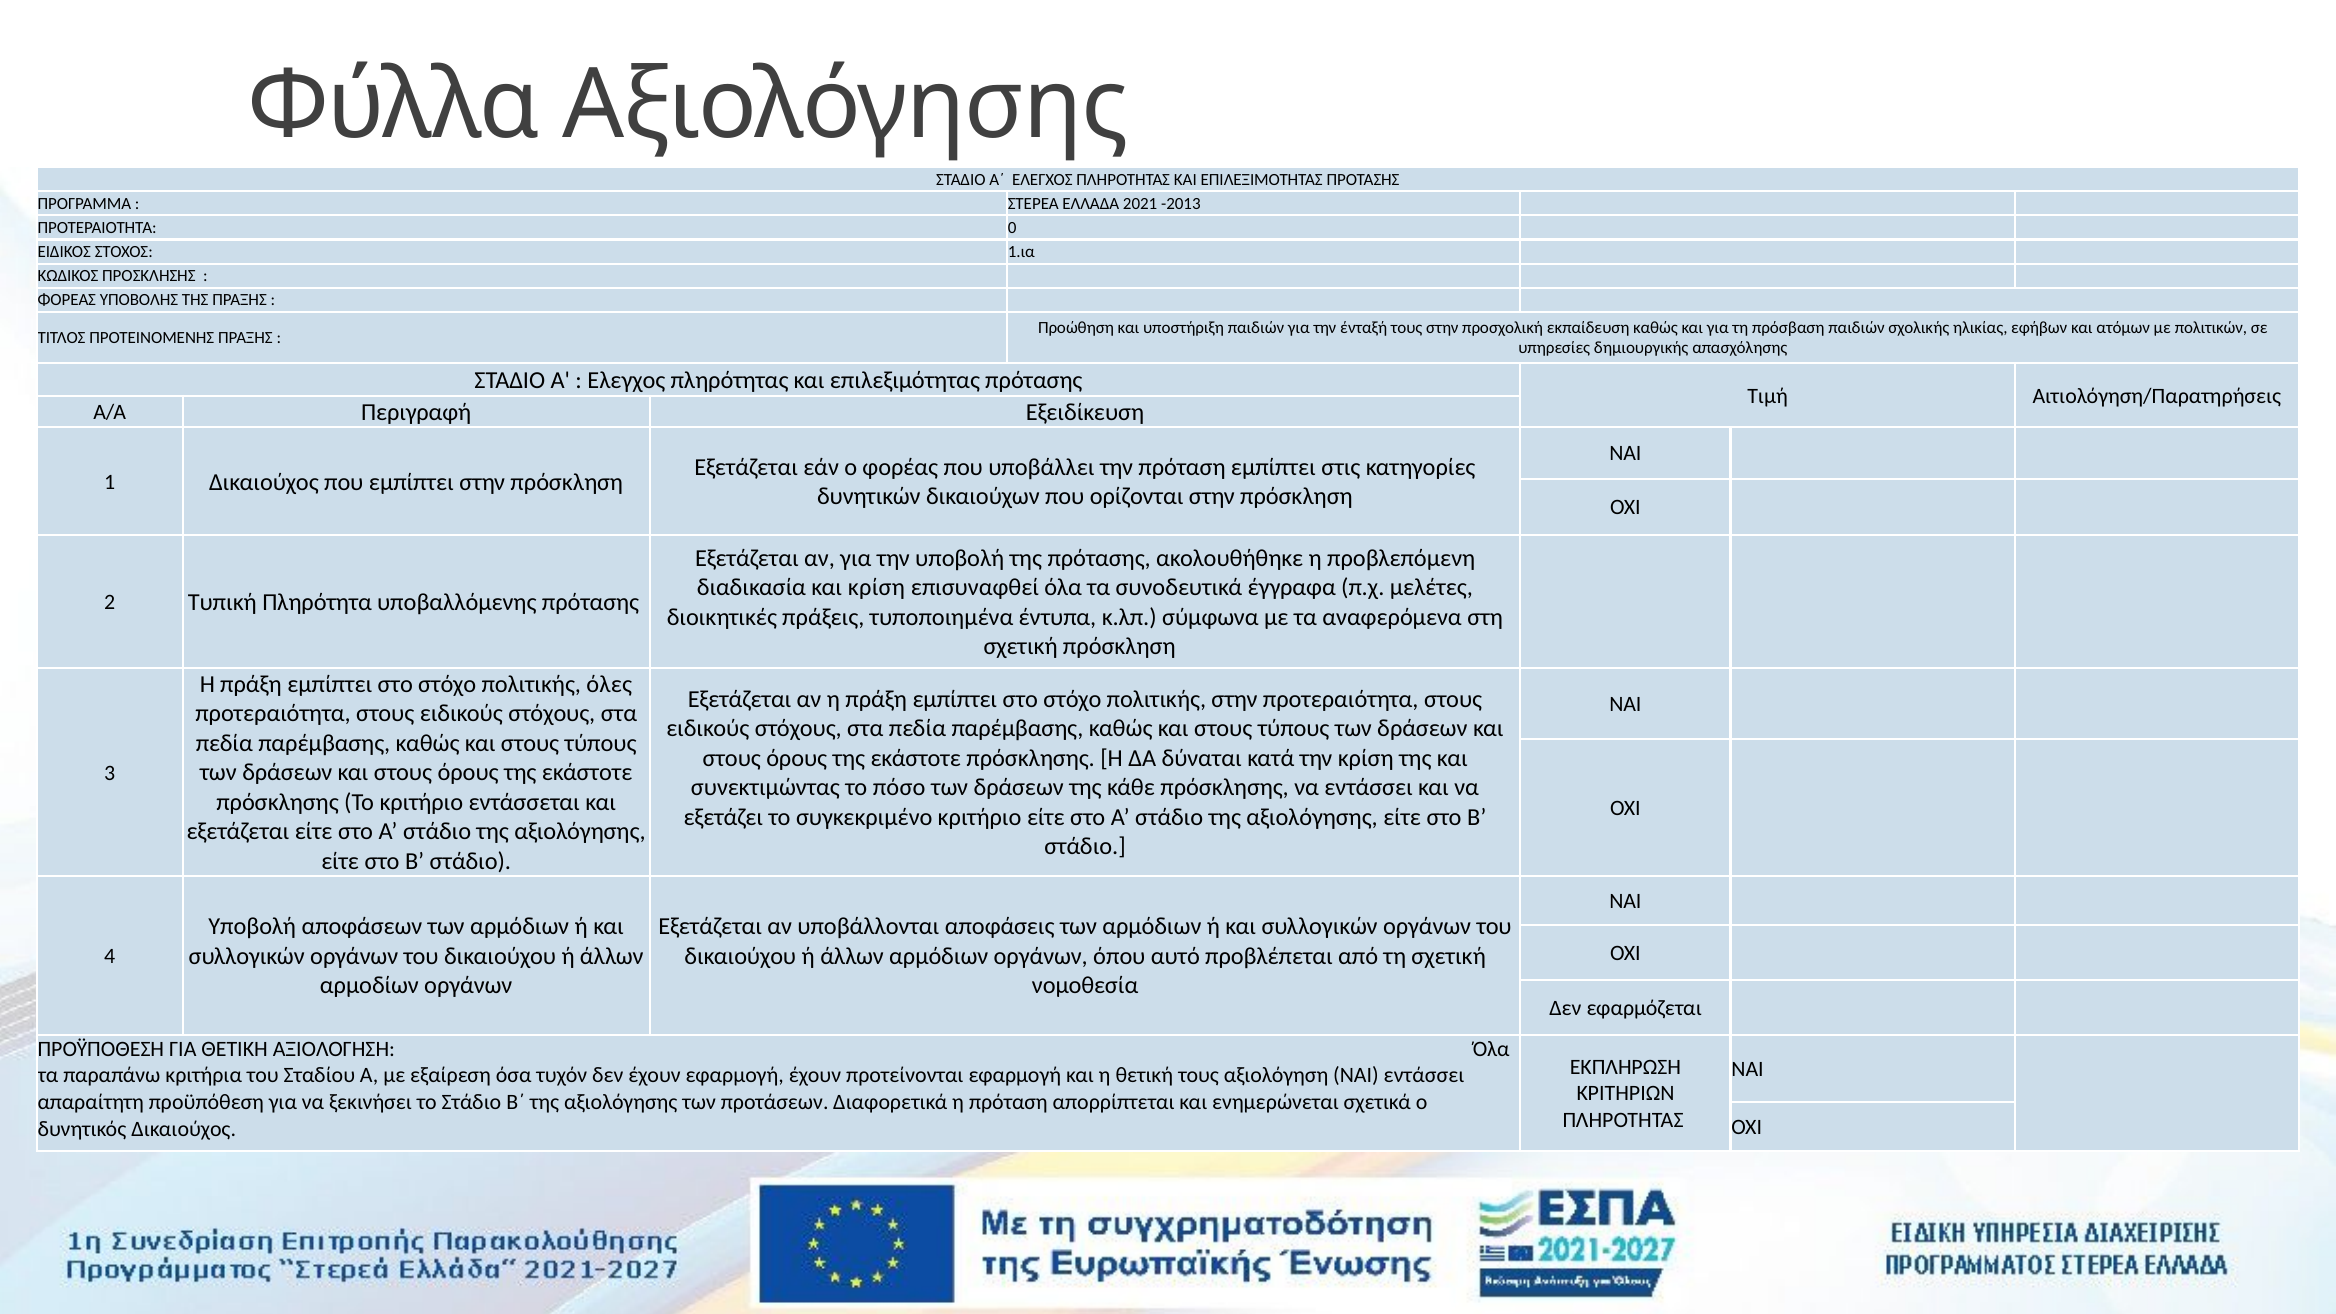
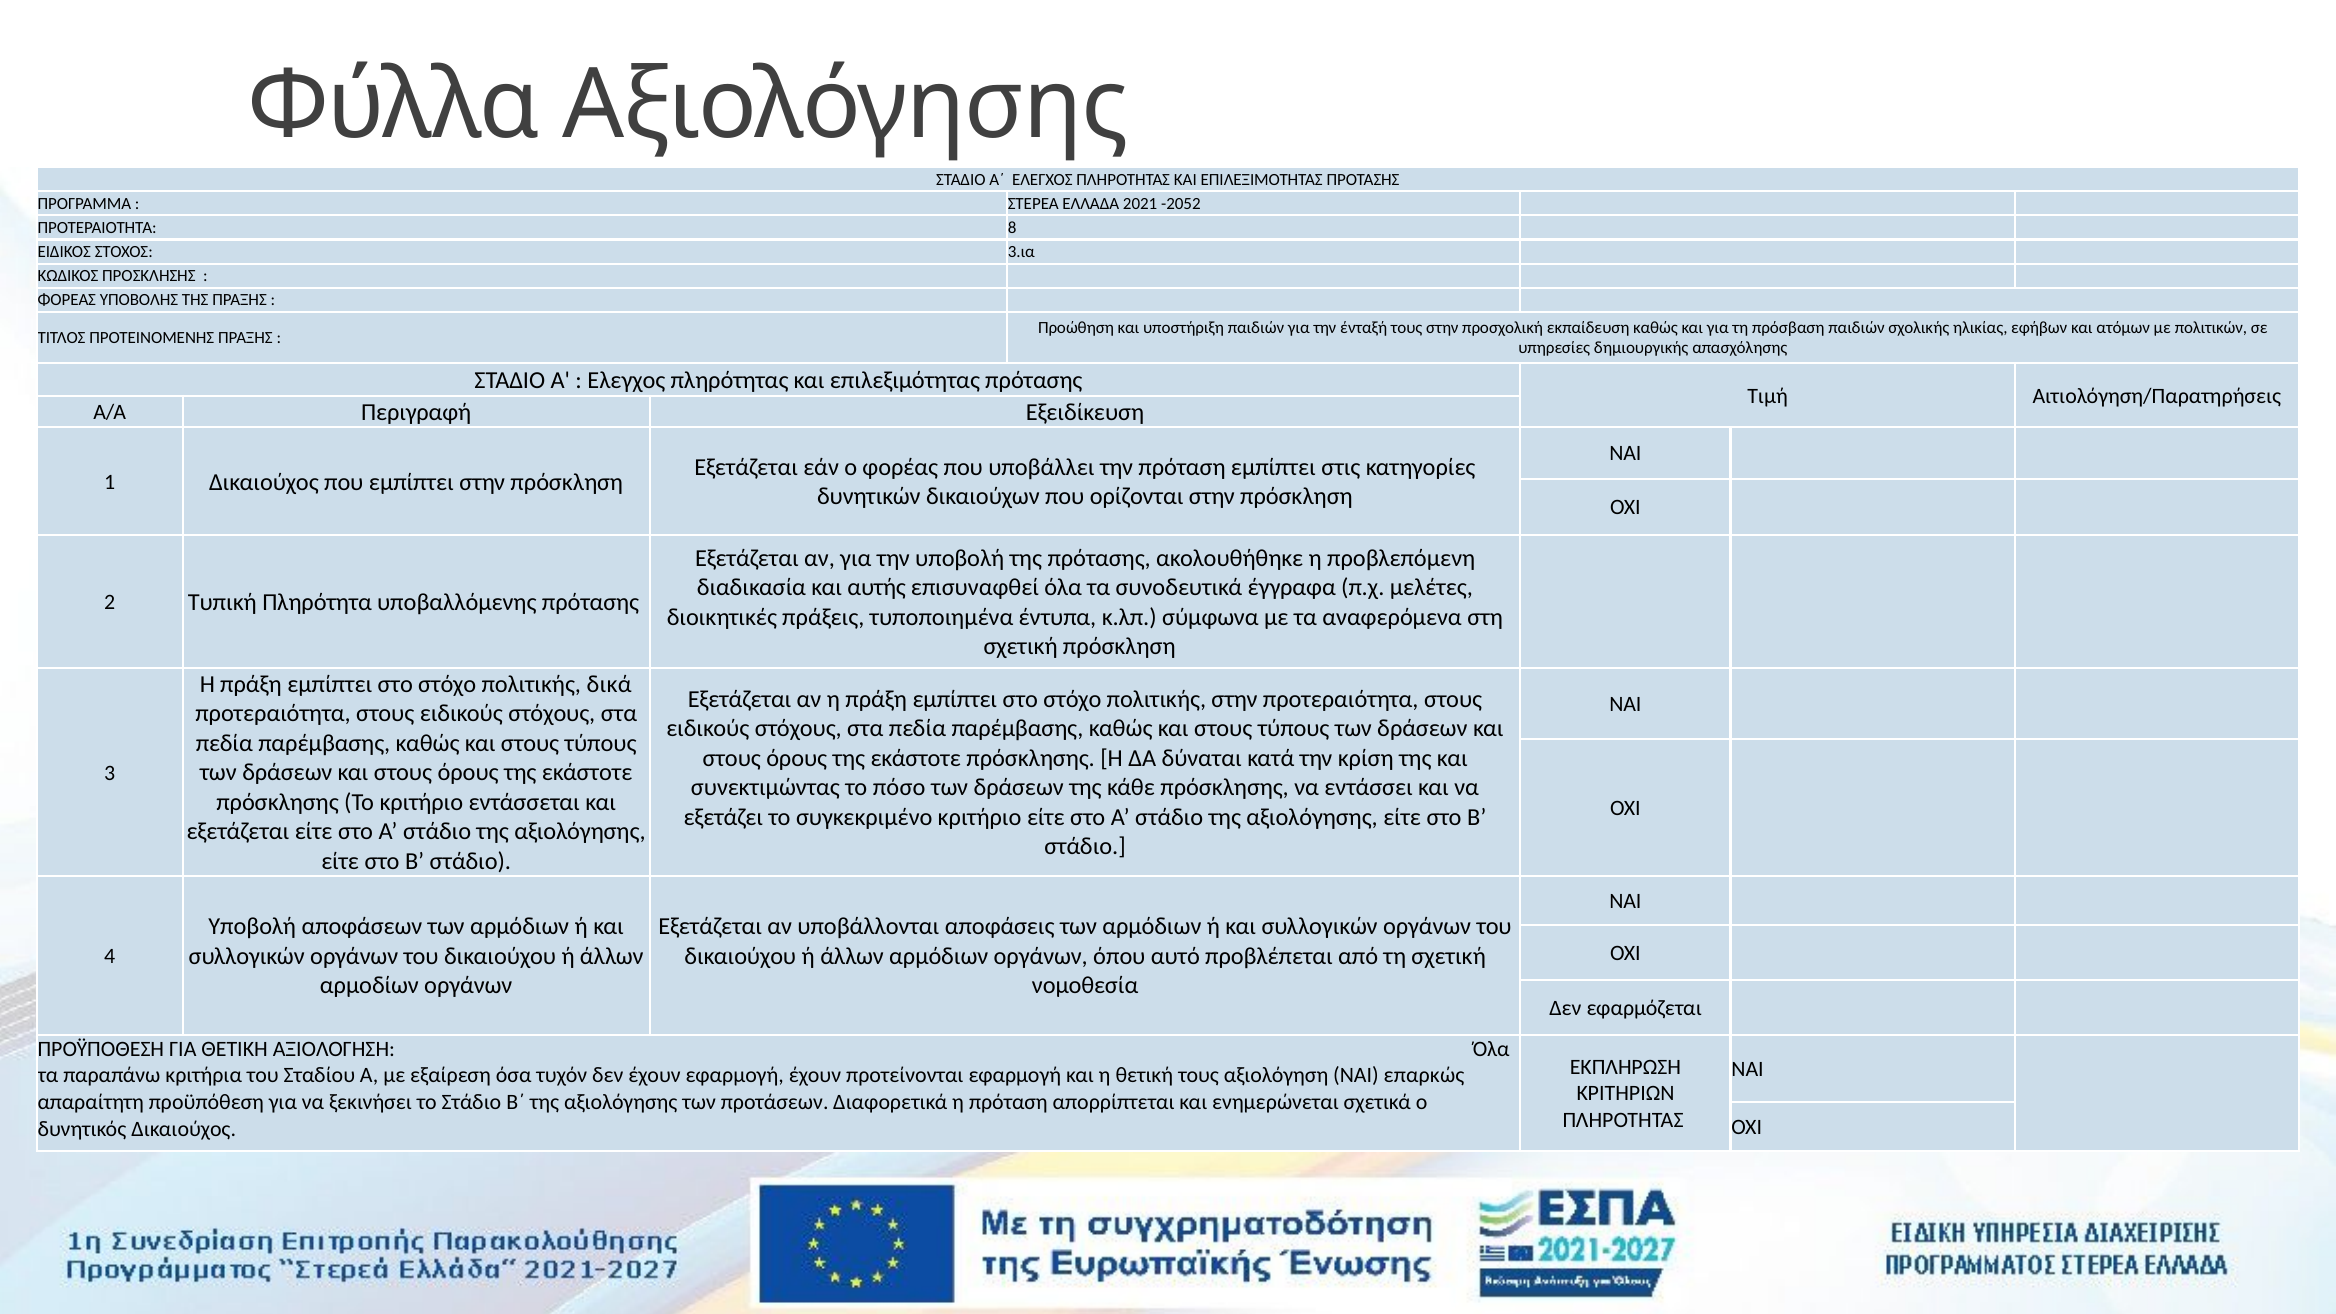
-2013: -2013 -> -2052 (1181, 204)
0: 0 -> 8 (1012, 228)
1.ια: 1.ια -> 3.ια (1021, 252)
και κρίση: κρίση -> αυτής (877, 588)
όλες: όλες -> δικά (609, 684)
ΝΑΙ εντάσσει: εντάσσει -> επαρκώς (1424, 1076)
